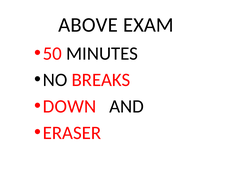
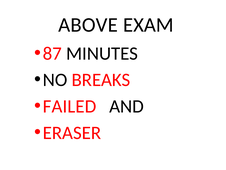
50: 50 -> 87 (52, 53)
DOWN: DOWN -> FAILED (70, 106)
